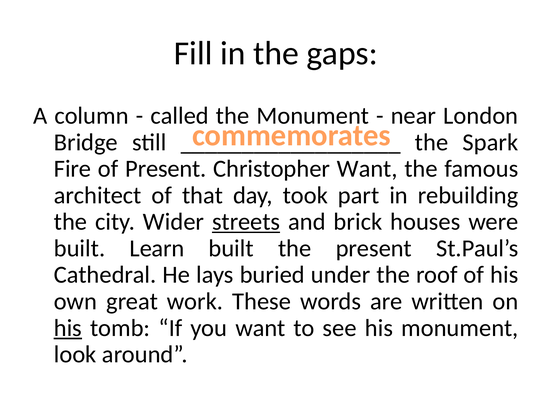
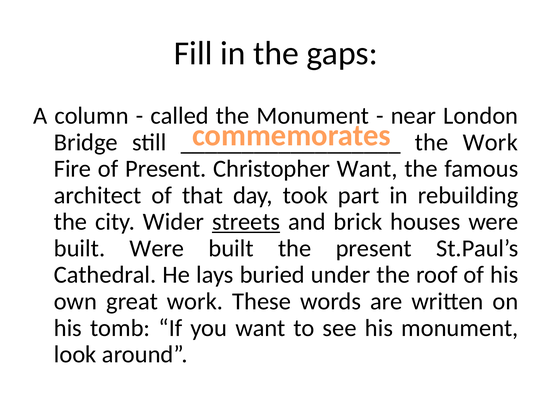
the Spark: Spark -> Work (490, 142)
built Learn: Learn -> Were (157, 248)
his underline: present -> none (68, 328)
